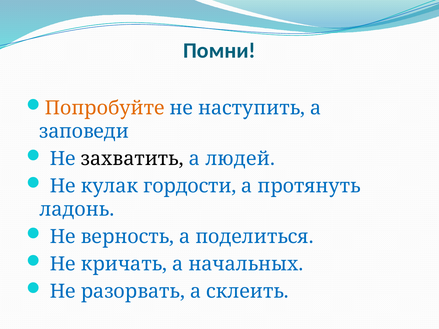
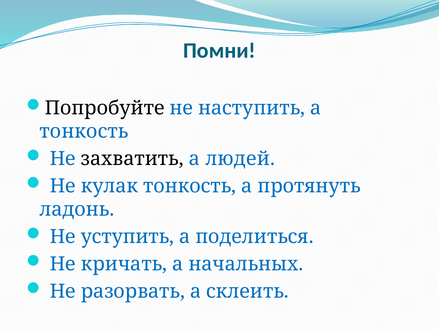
Попробуйте colour: orange -> black (105, 108)
заповеди: заповеди -> тонкость (84, 132)
кулак гордости: гордости -> тонкость (190, 186)
верность: верность -> уступить (128, 237)
